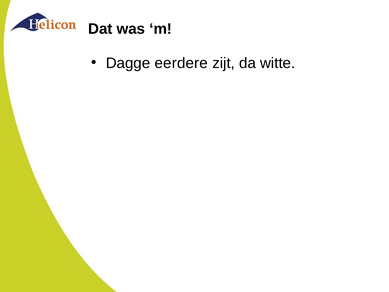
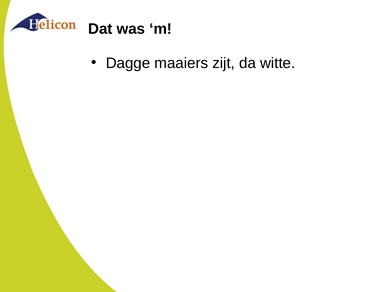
eerdere: eerdere -> maaiers (181, 63)
